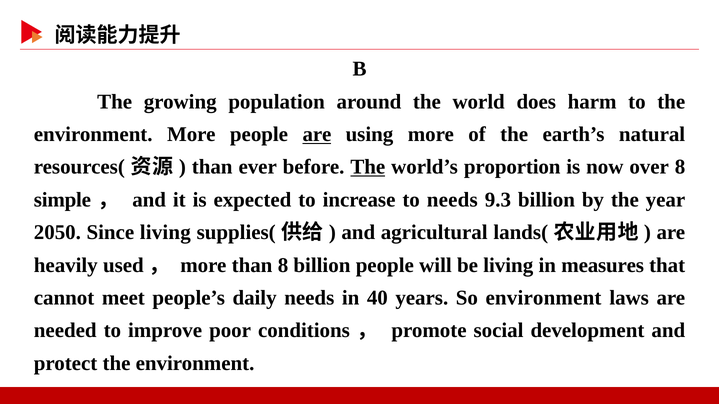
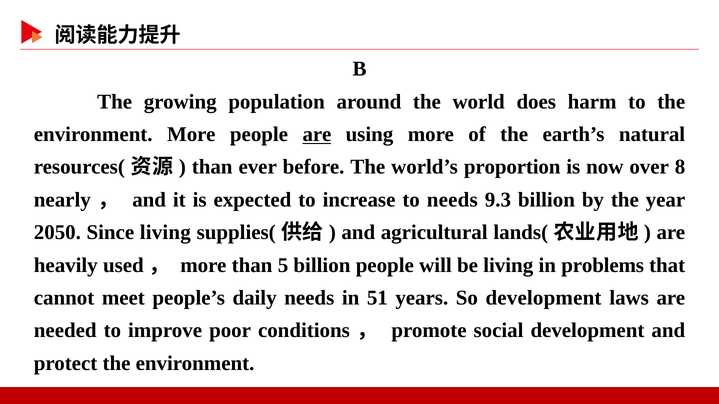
The underline: present -> none (368, 167)
simple: simple -> nearly (62, 200)
than 8: 8 -> 5 (283, 265)
measures: measures -> problems (603, 265)
40: 40 -> 51 (377, 298)
So environment: environment -> development (543, 298)
